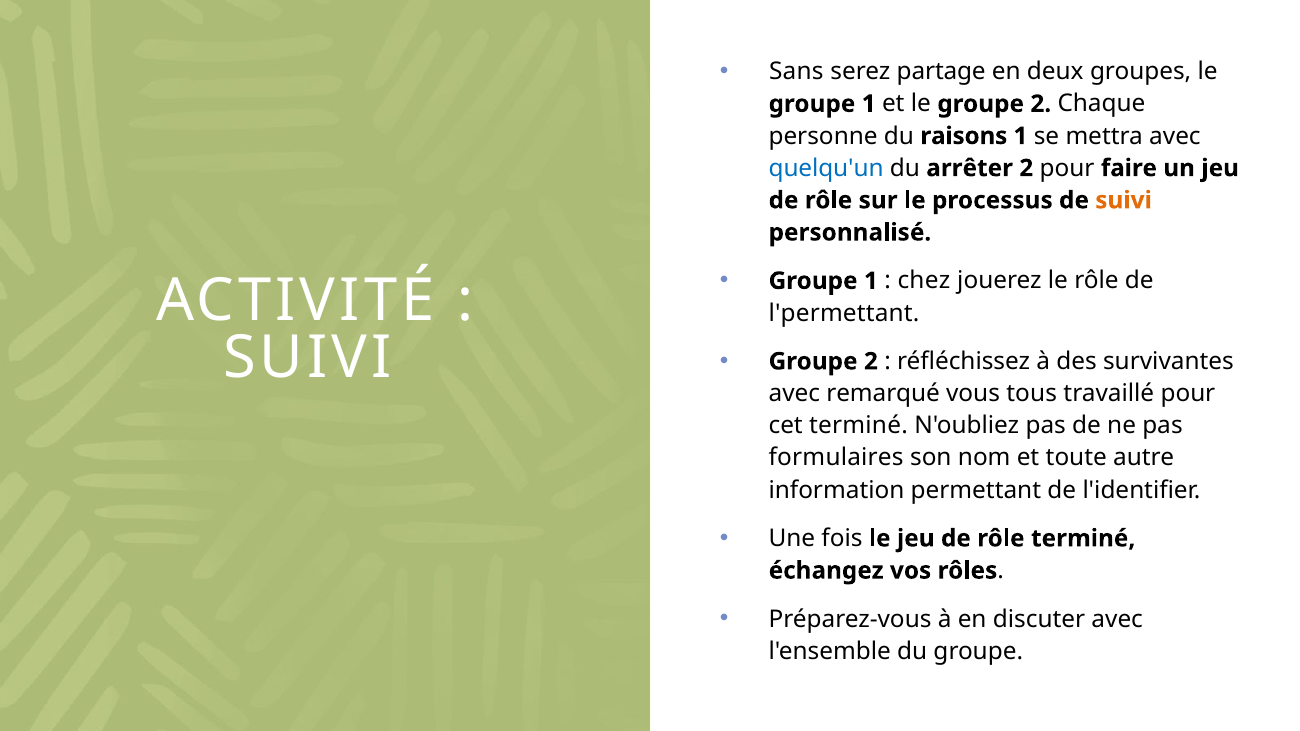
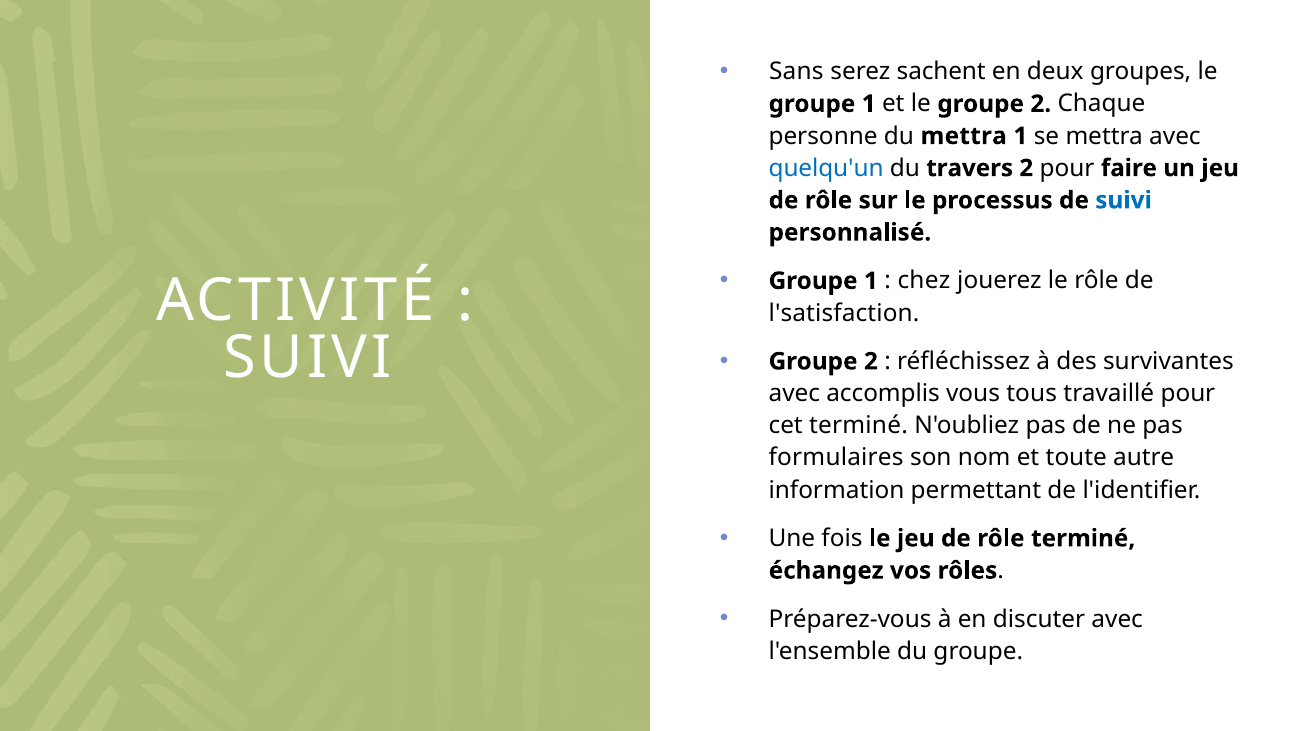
partage: partage -> sachent (941, 72)
du raisons: raisons -> mettra (964, 136)
arrêter: arrêter -> travers (970, 168)
suivi colour: orange -> blue (1124, 200)
l'permettant: l'permettant -> l'satisfaction (844, 313)
remarqué: remarqué -> accomplis (883, 394)
